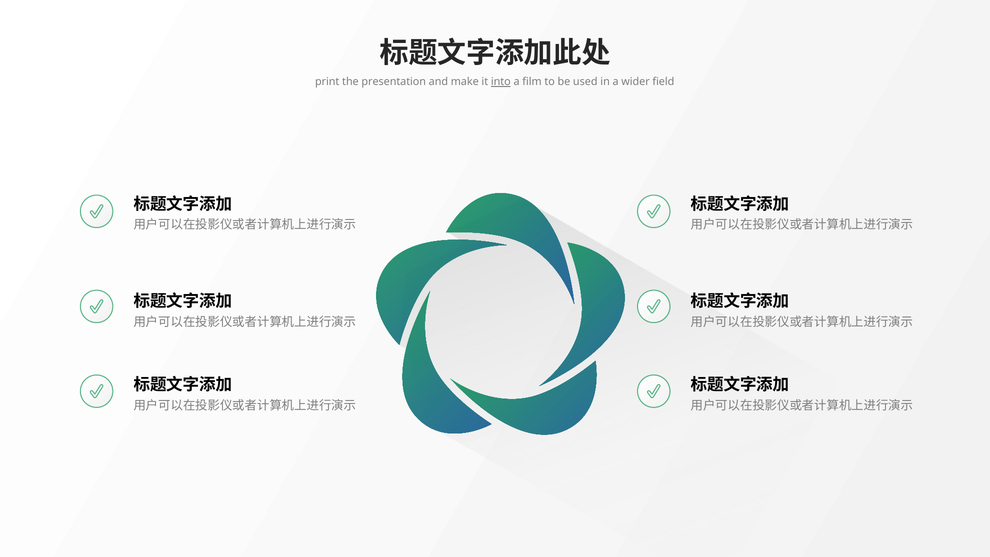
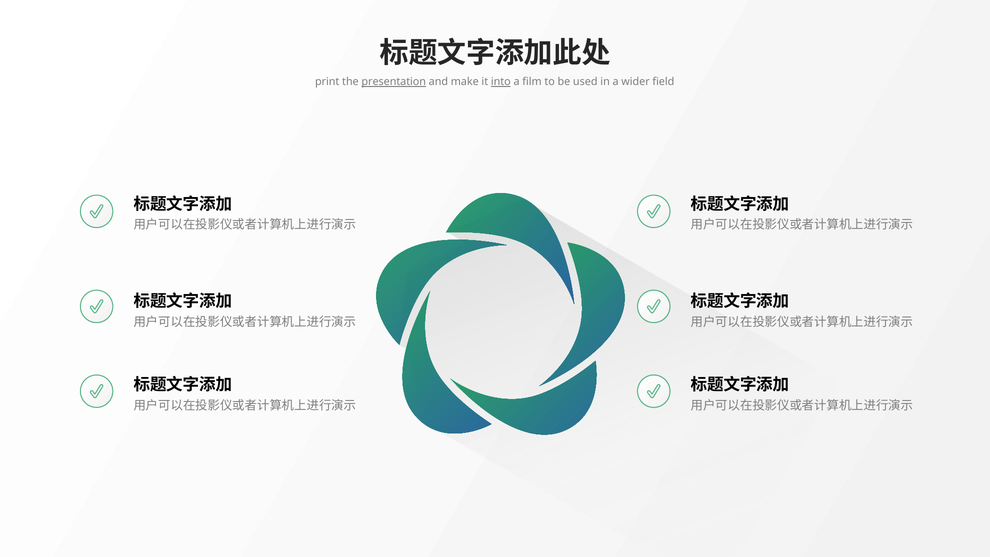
presentation underline: none -> present (394, 82)
